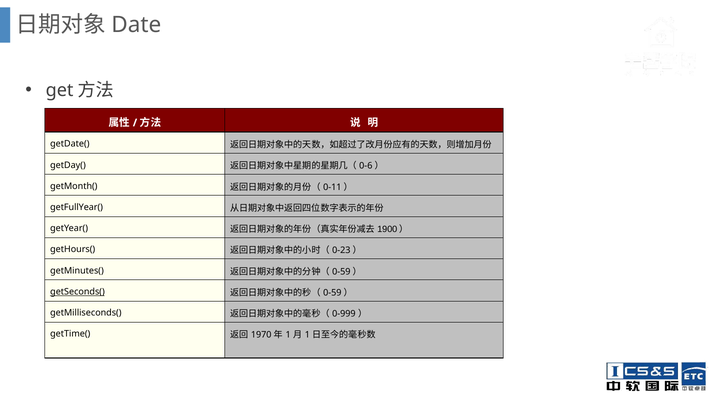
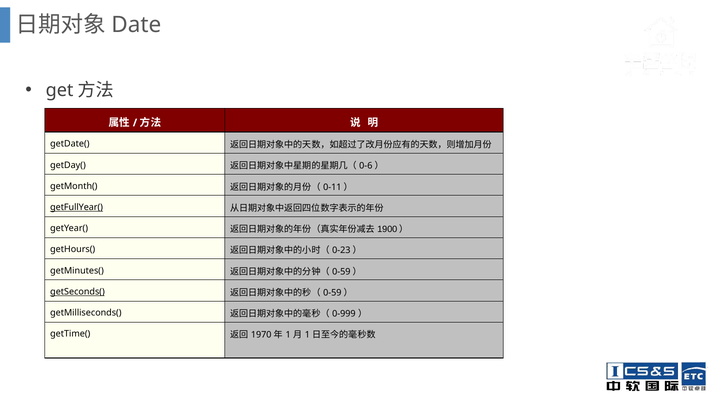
getFullYear( underline: none -> present (77, 207)
